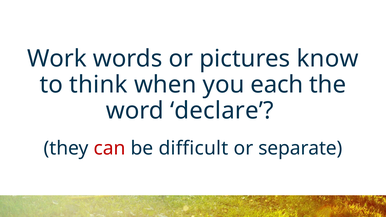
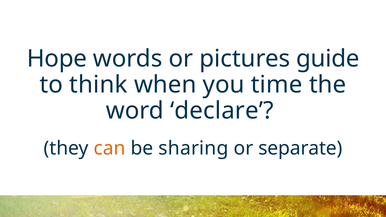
Work: Work -> Hope (57, 59)
know: know -> guide (328, 59)
each: each -> time (277, 85)
can colour: red -> orange (110, 148)
difficult: difficult -> sharing (193, 148)
